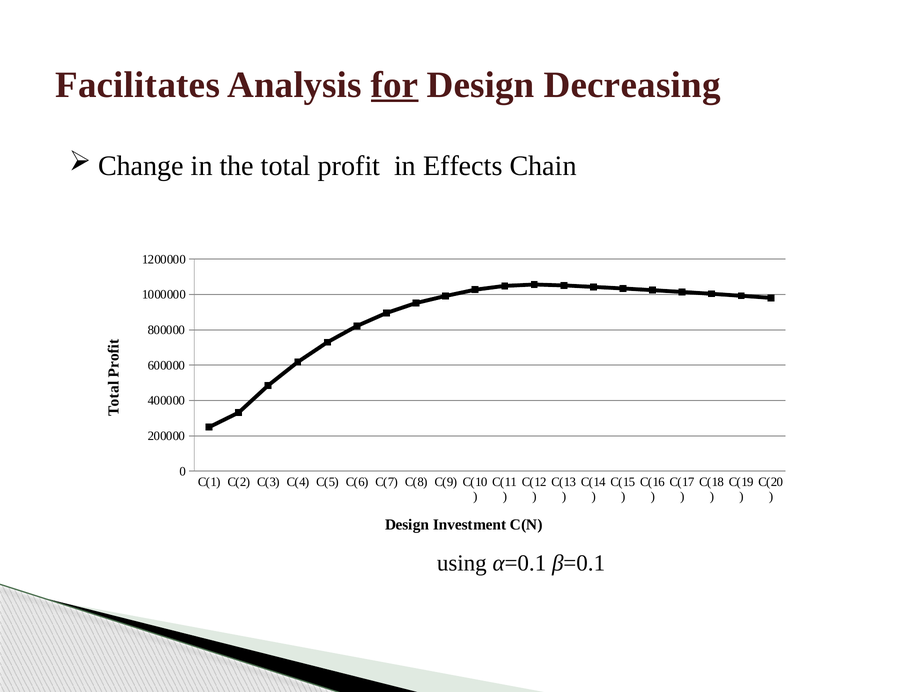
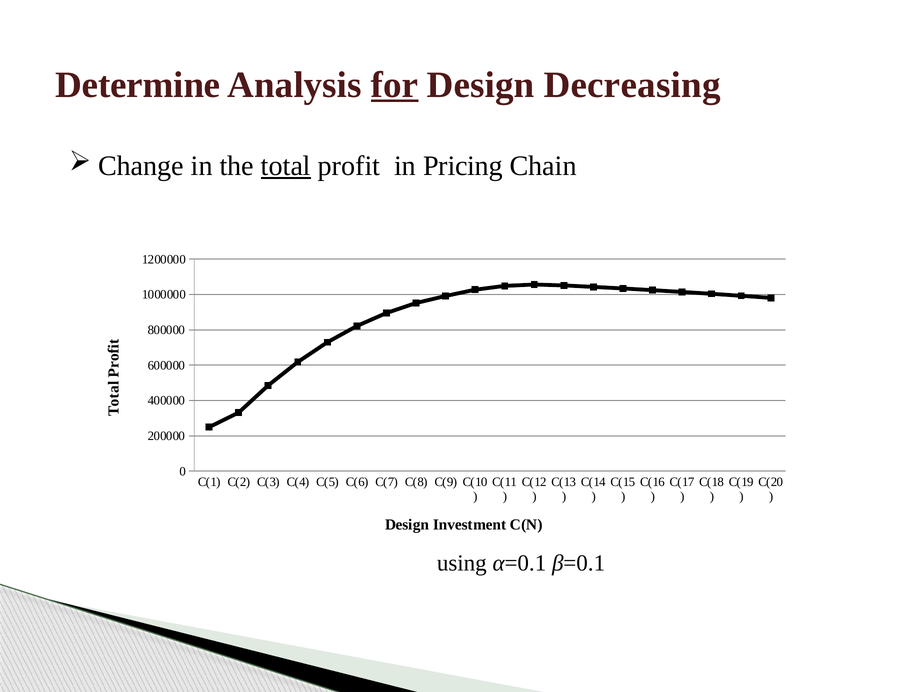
Facilitates: Facilitates -> Determine (138, 85)
total underline: none -> present (286, 166)
Effects: Effects -> Pricing (463, 166)
